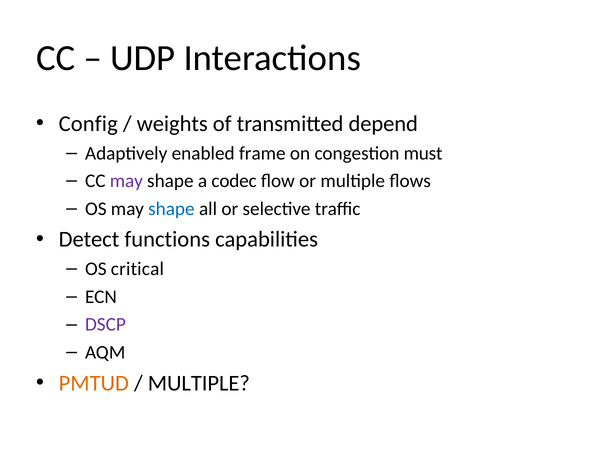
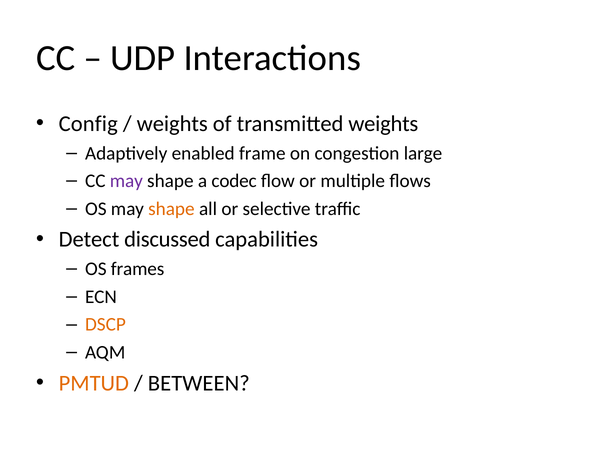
transmitted depend: depend -> weights (383, 123)
must: must -> large (423, 153)
shape colour: blue -> orange (171, 209)
functions: functions -> discussed (167, 239)
critical: critical -> frames (138, 269)
DSCP colour: purple -> orange (105, 324)
MULTIPLE: MULTIPLE -> BETWEEN (199, 383)
